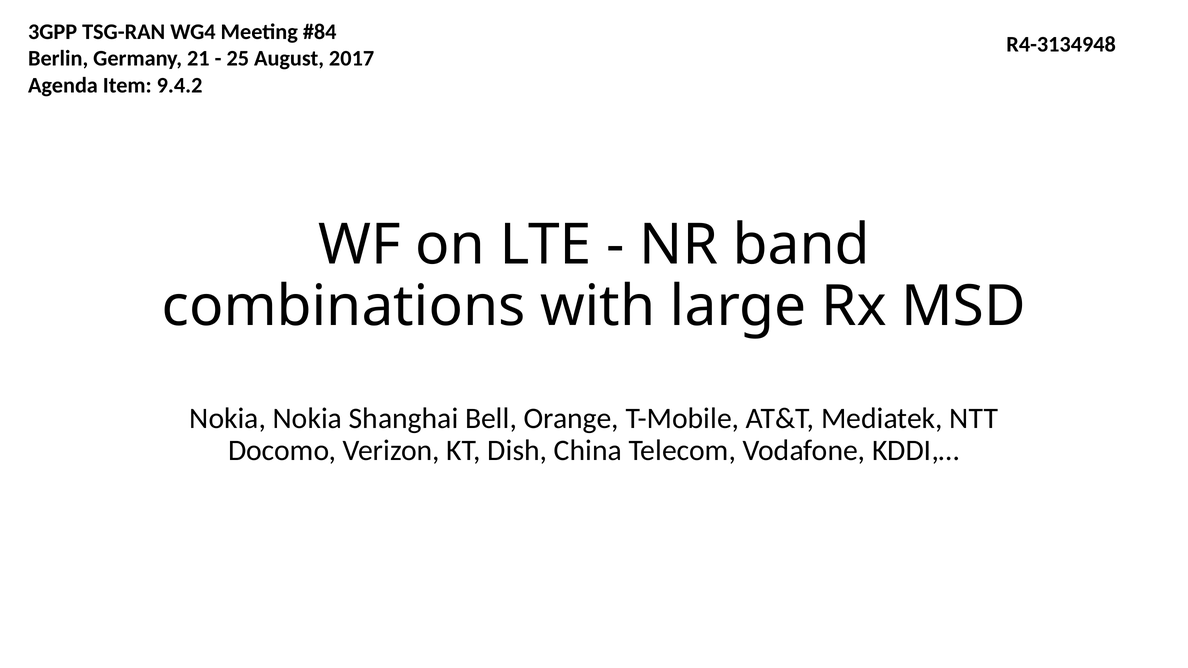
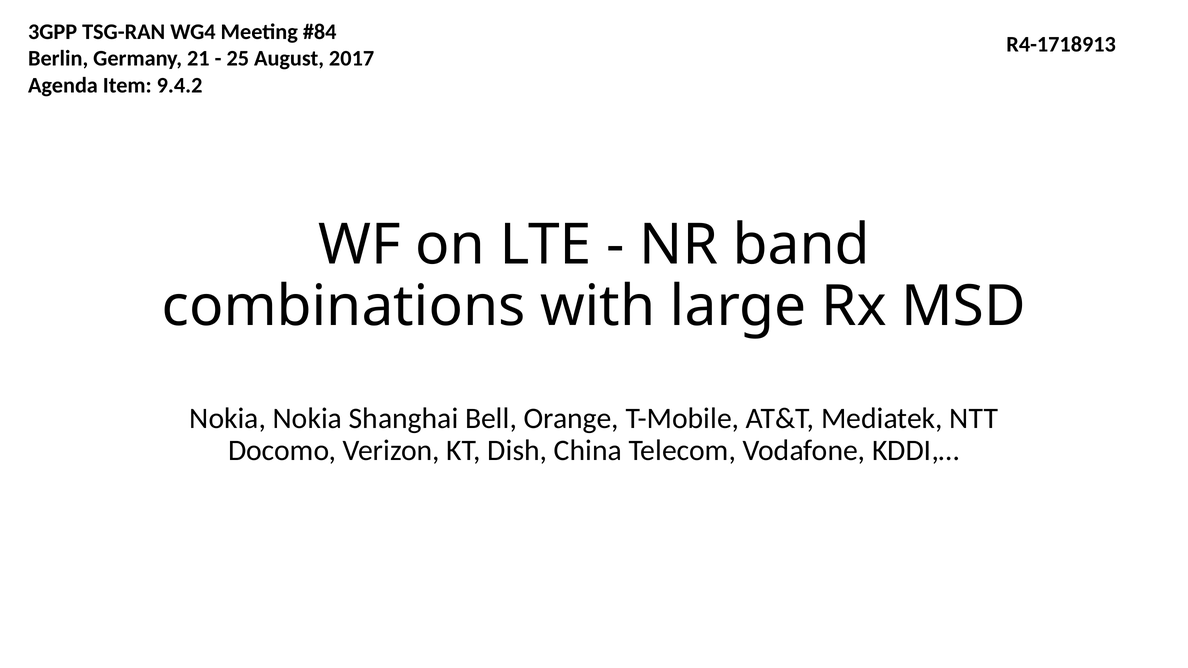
R4-3134948: R4-3134948 -> R4-1718913 (1061, 44)
